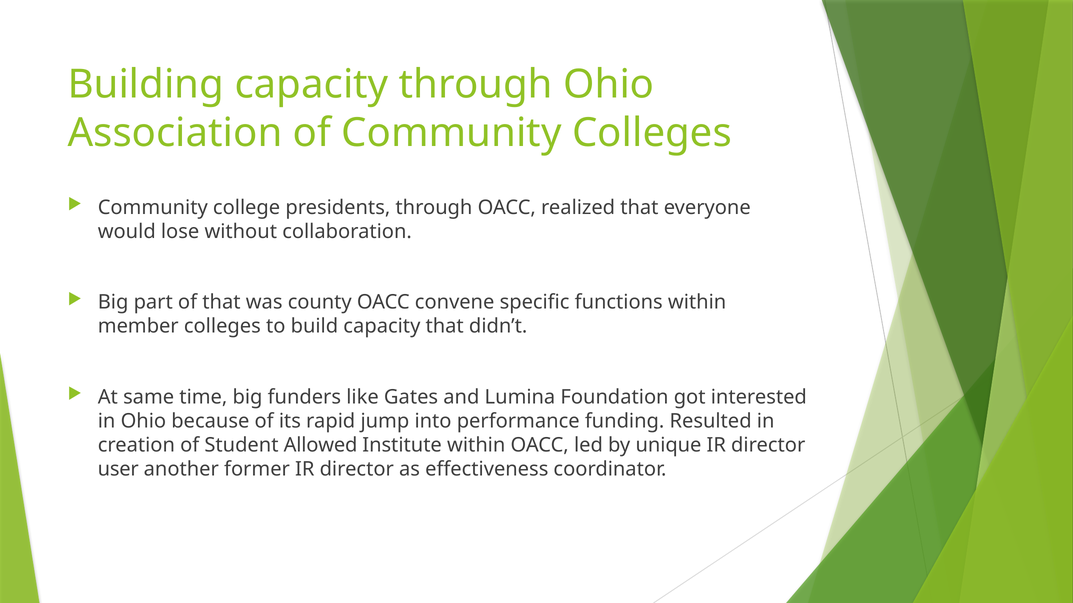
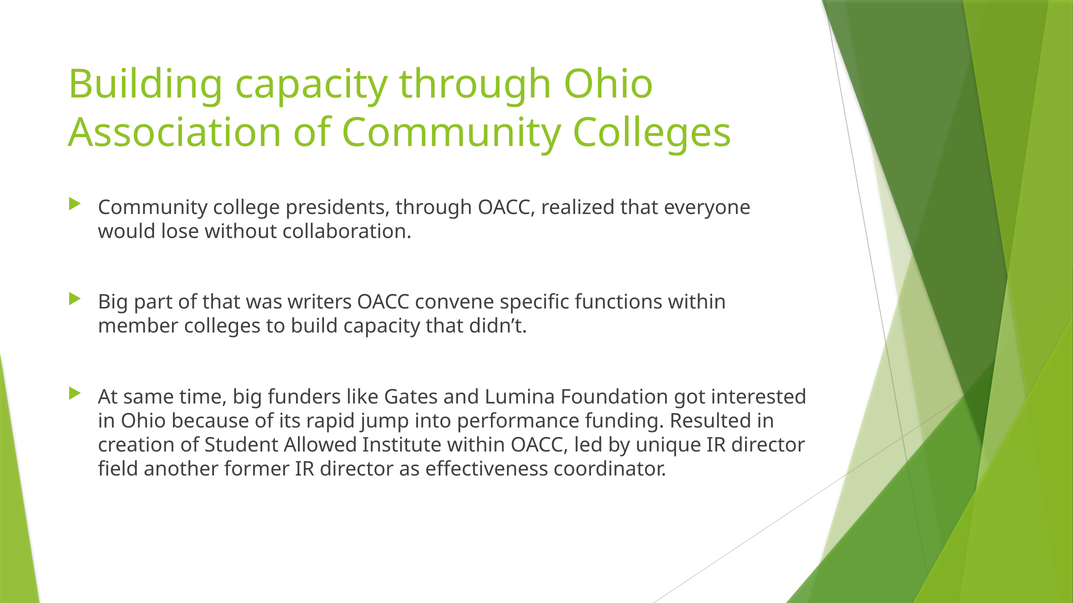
county: county -> writers (320, 302)
user: user -> field (118, 470)
